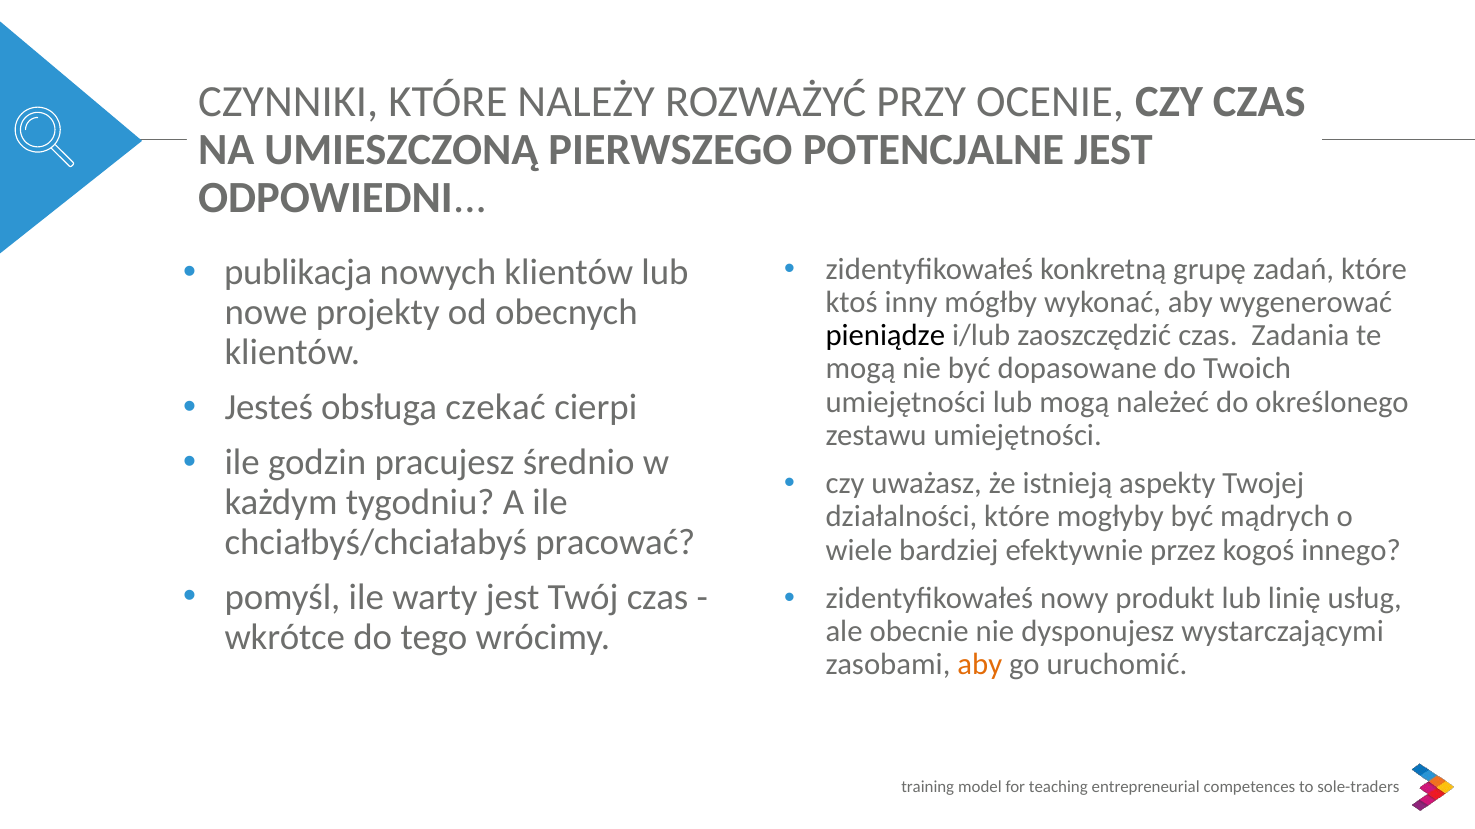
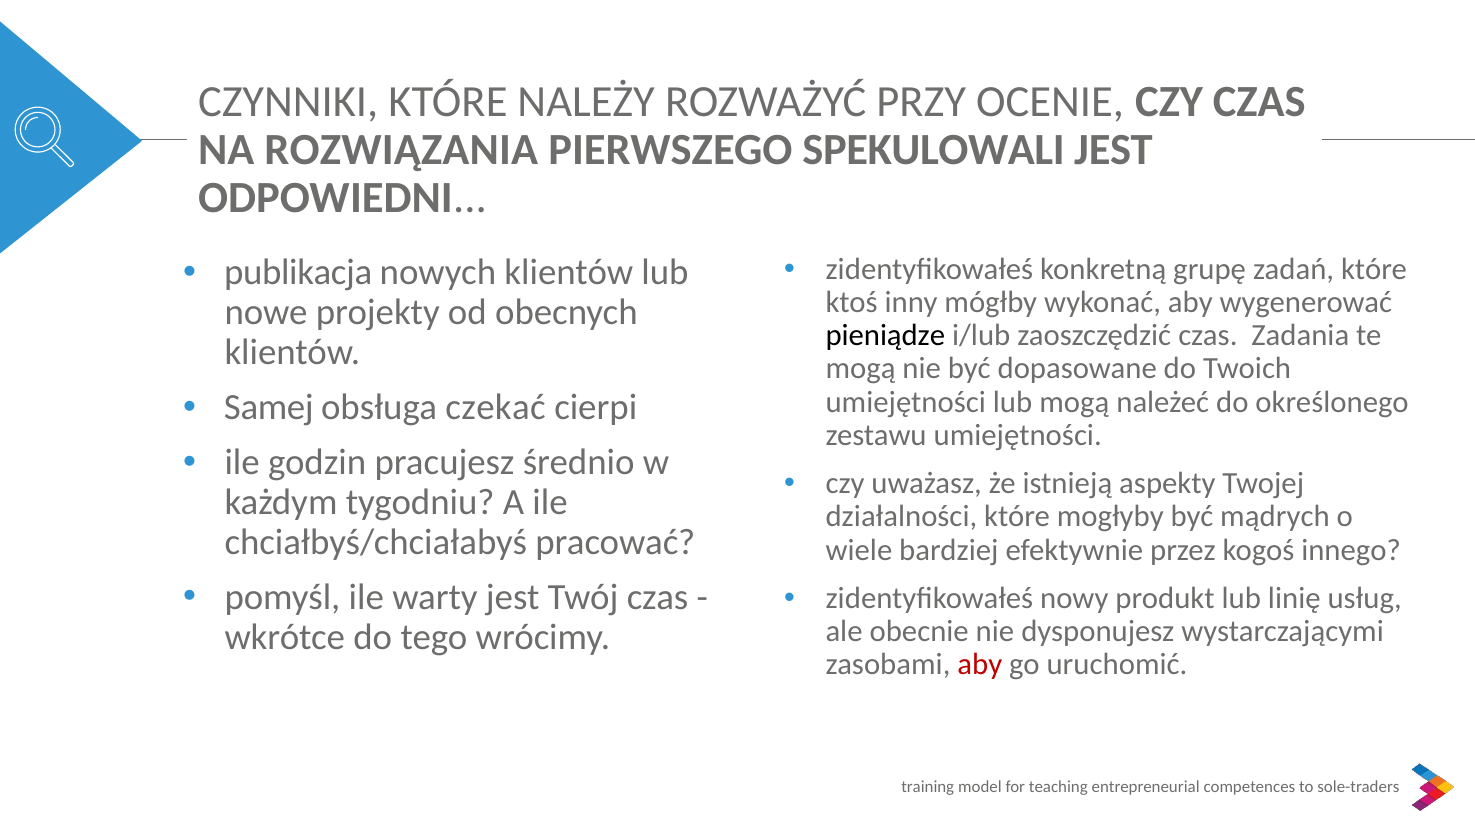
UMIESZCZONĄ: UMIESZCZONĄ -> ROZWIĄZANIA (401, 150)
POTENCJALNE: POTENCJALNE -> SPEKULOWALI (934, 150)
Jesteś: Jesteś -> Samej (269, 408)
aby colour: orange -> red (980, 665)
